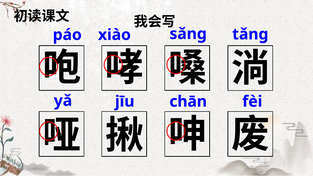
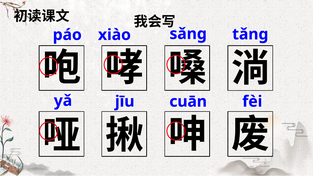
chān: chān -> cuān (188, 102)
